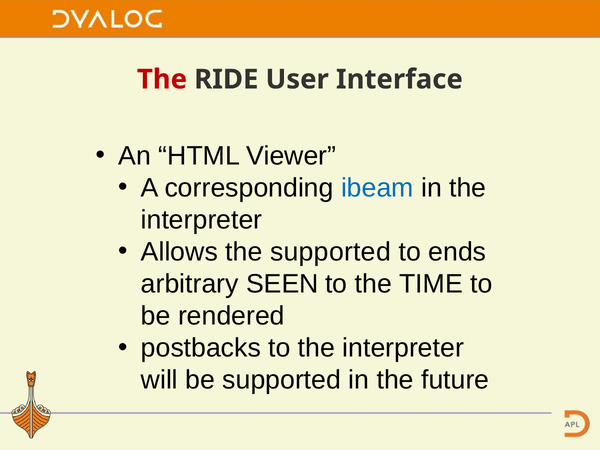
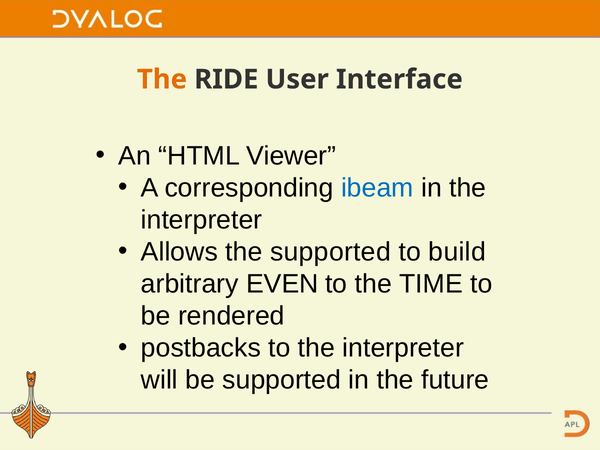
The colour: red -> orange (162, 79)
ends: ends -> build (457, 252)
SEEN: SEEN -> EVEN (282, 284)
